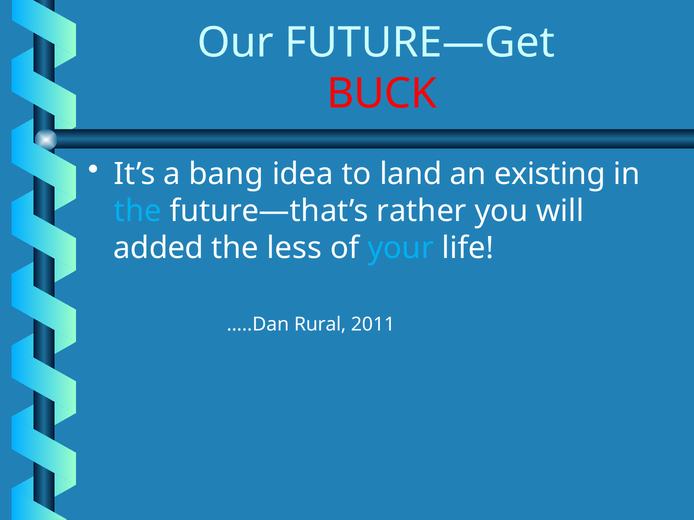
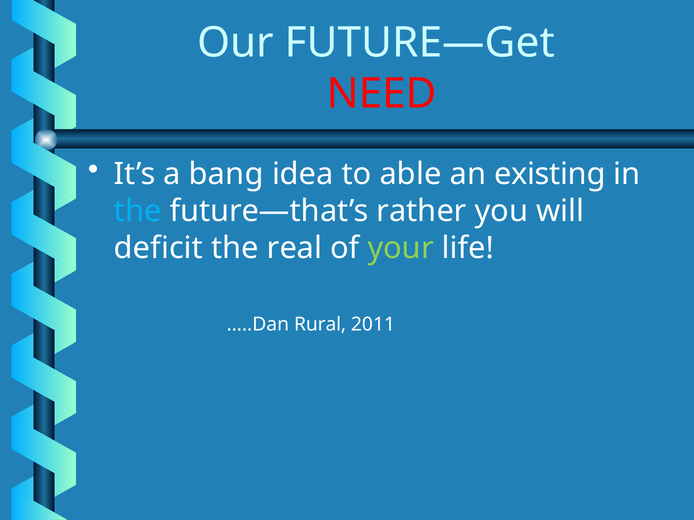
BUCK: BUCK -> NEED (382, 94)
land: land -> able (411, 174)
added: added -> deficit (158, 249)
less: less -> real (294, 249)
your colour: light blue -> light green (401, 249)
